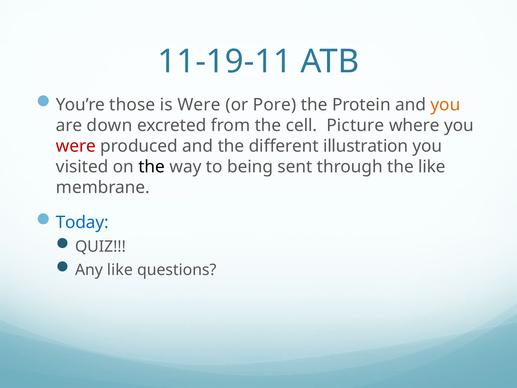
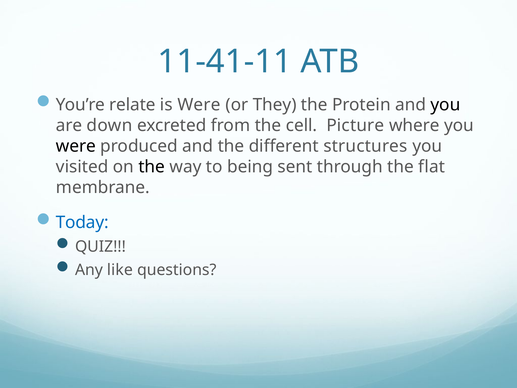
11-19-11: 11-19-11 -> 11-41-11 (225, 62)
those: those -> relate (132, 105)
Pore: Pore -> They (275, 105)
you colour: orange -> black (445, 105)
were colour: red -> black (76, 146)
illustration: illustration -> structures (365, 146)
the like: like -> flat (432, 167)
